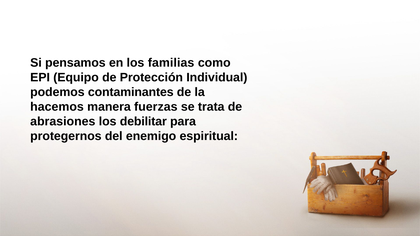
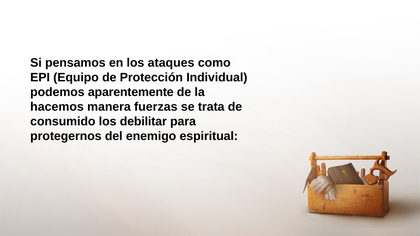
familias: familias -> ataques (171, 63)
contaminantes: contaminantes -> aparentemente (131, 92)
abrasiones: abrasiones -> consumido (63, 122)
